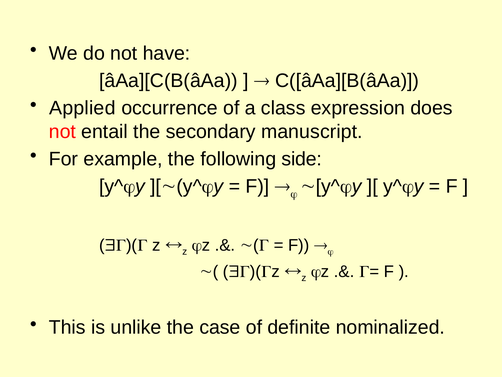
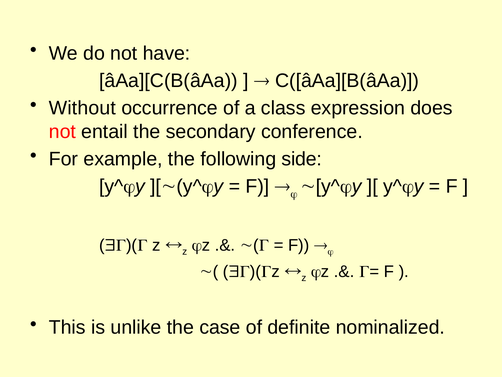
Applied: Applied -> Without (82, 108)
manuscript: manuscript -> conference (312, 131)
